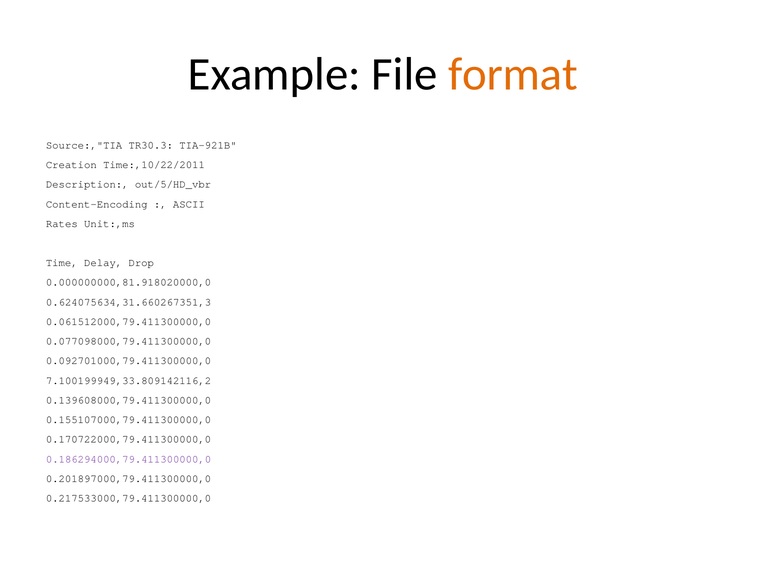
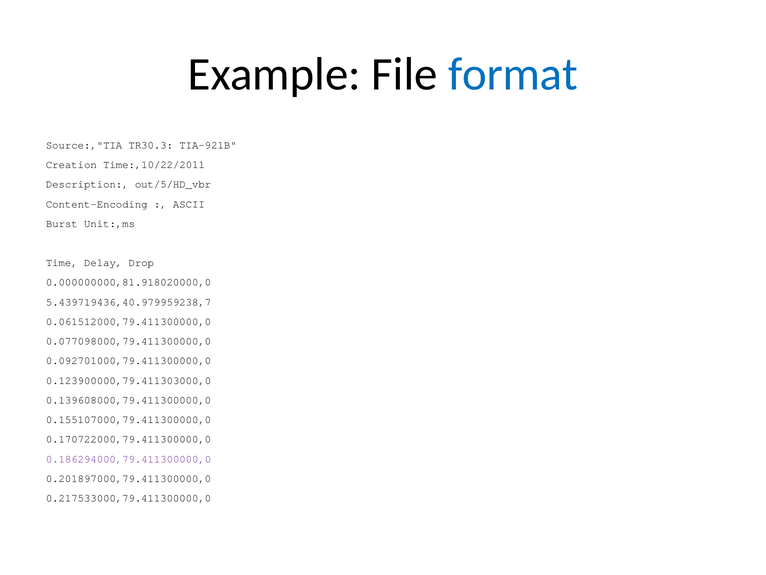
format colour: orange -> blue (513, 74)
Rates: Rates -> Burst (62, 223)
0.624075634,31.660267351,3: 0.624075634,31.660267351,3 -> 5.439719436,40.979959238,7 (129, 302)
7.100199949,33.809142116,2: 7.100199949,33.809142116,2 -> 0.123900000,79.411303000,0 (129, 380)
